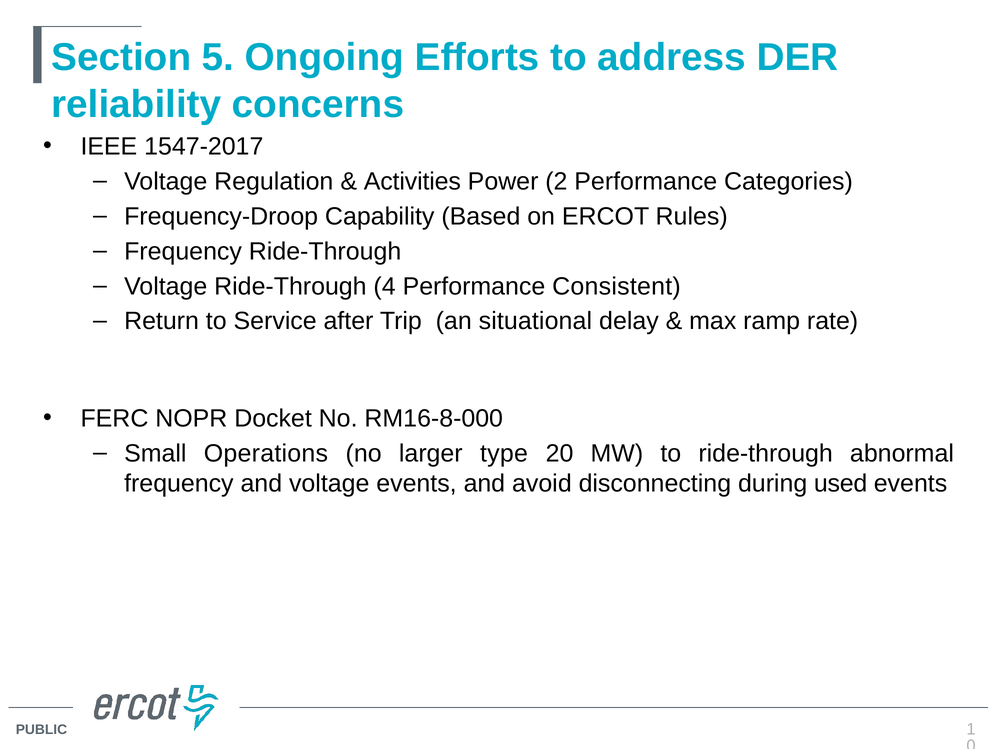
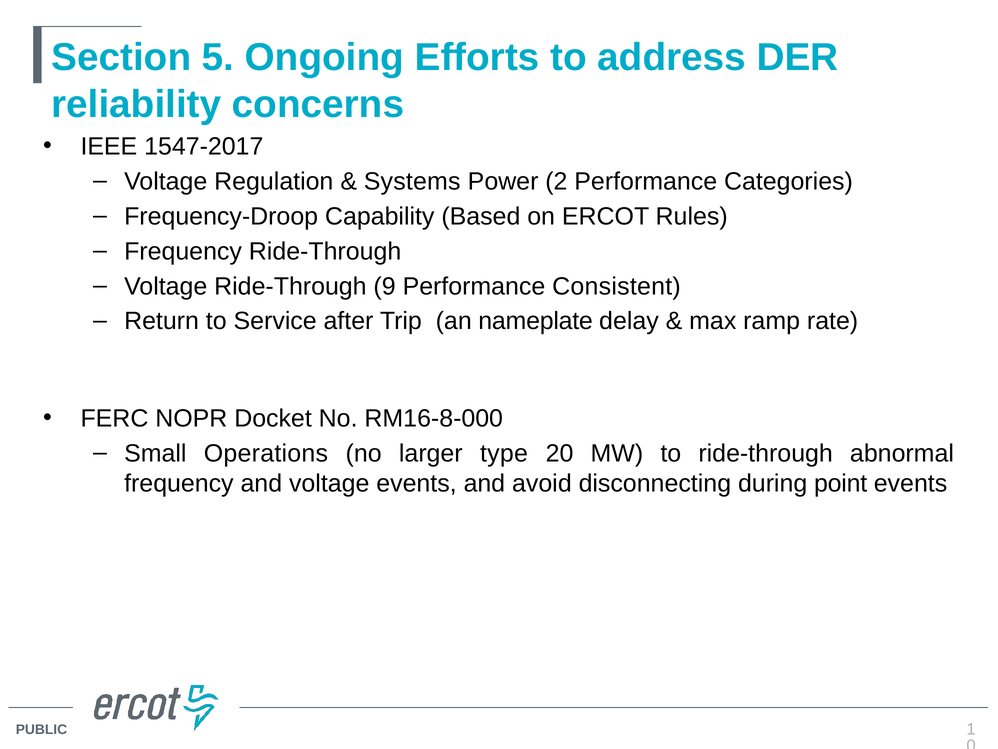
Activities: Activities -> Systems (412, 181)
4: 4 -> 9 (385, 286)
situational: situational -> nameplate (536, 321)
used: used -> point (841, 483)
